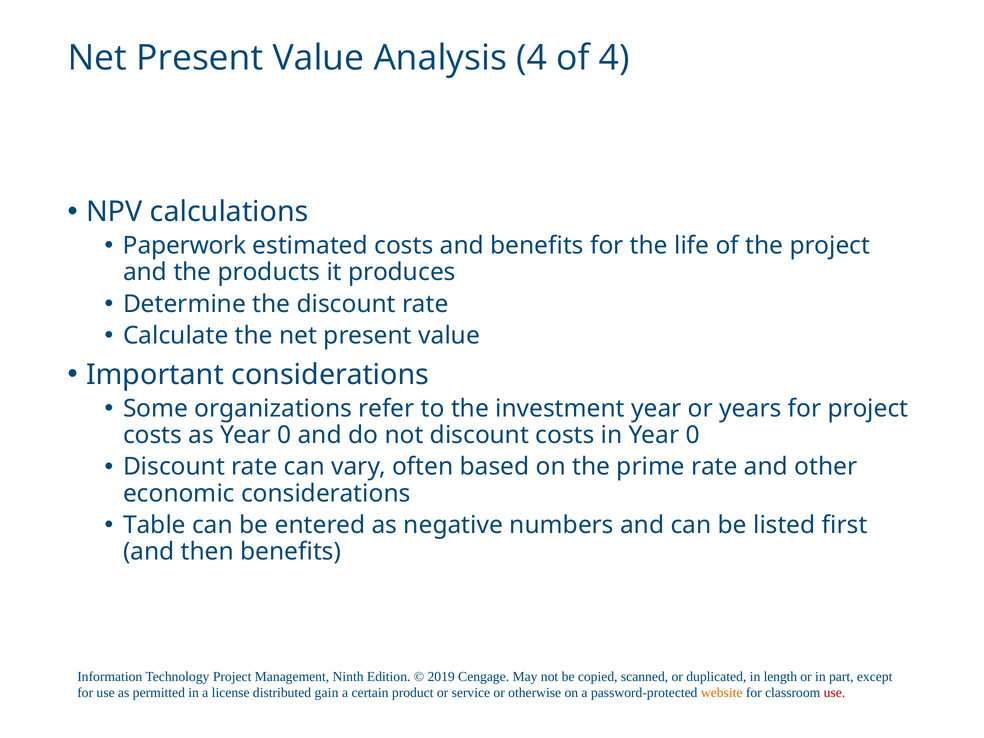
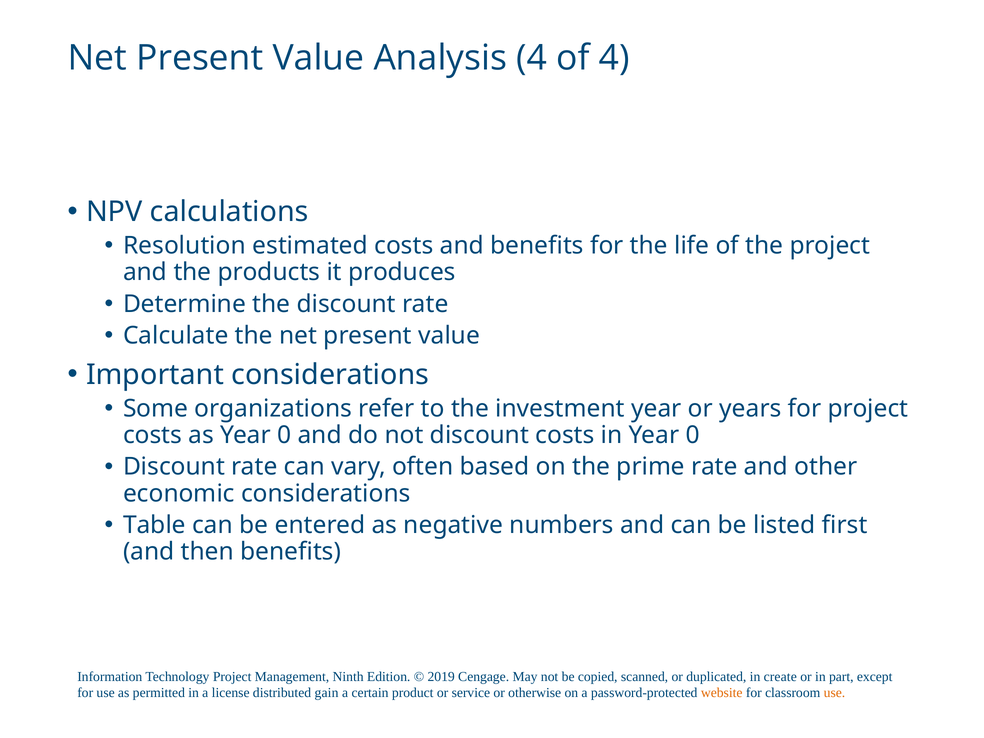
Paperwork: Paperwork -> Resolution (184, 246)
length: length -> create (780, 677)
use colour: red -> orange (834, 693)
